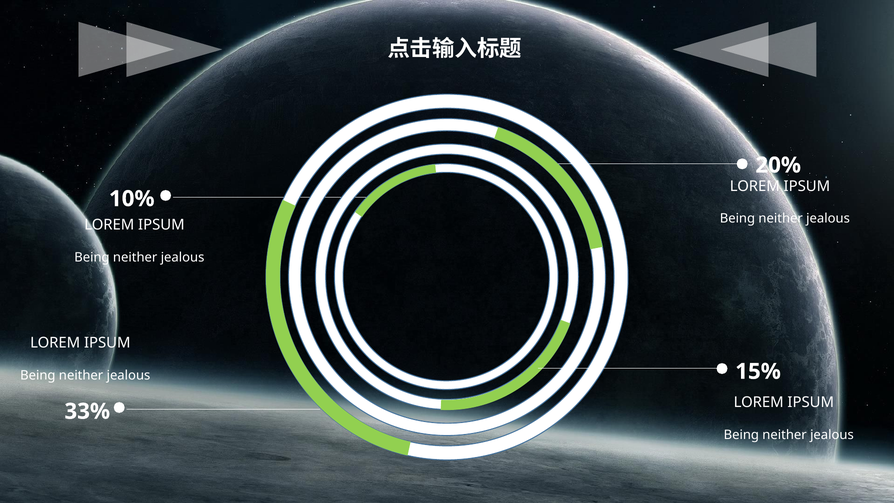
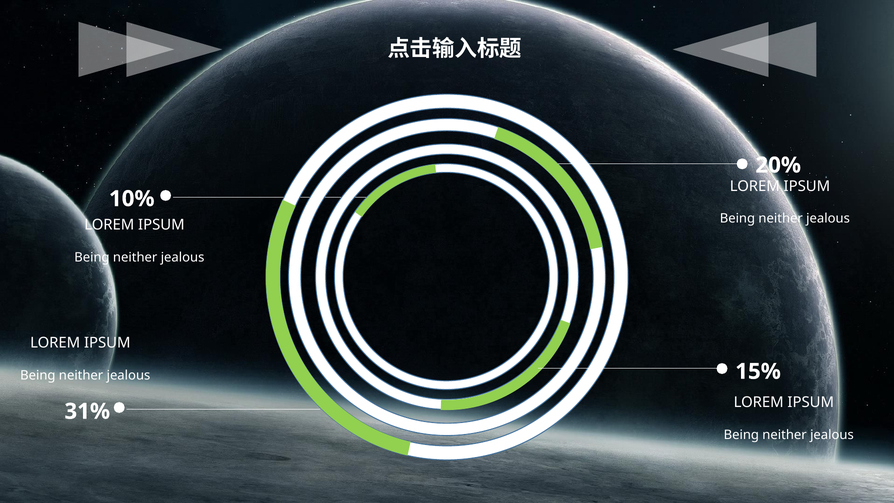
33%: 33% -> 31% (87, 411)
